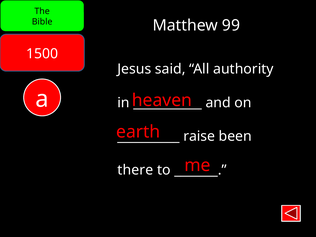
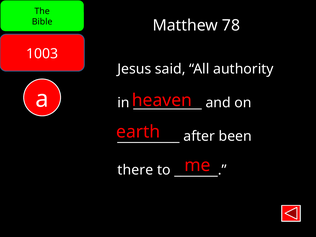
99: 99 -> 78 (231, 25)
1500: 1500 -> 1003 (42, 54)
raise: raise -> after (199, 136)
